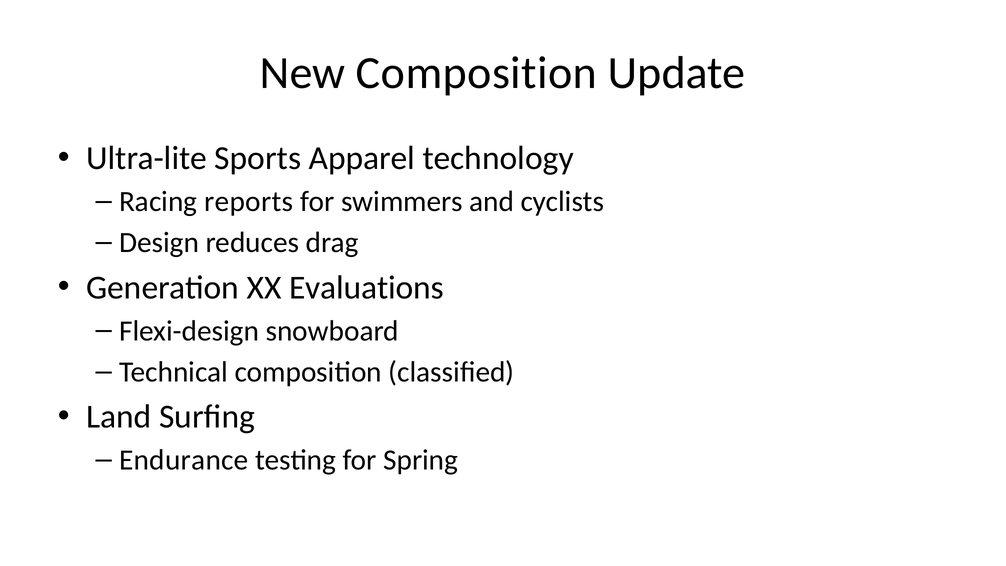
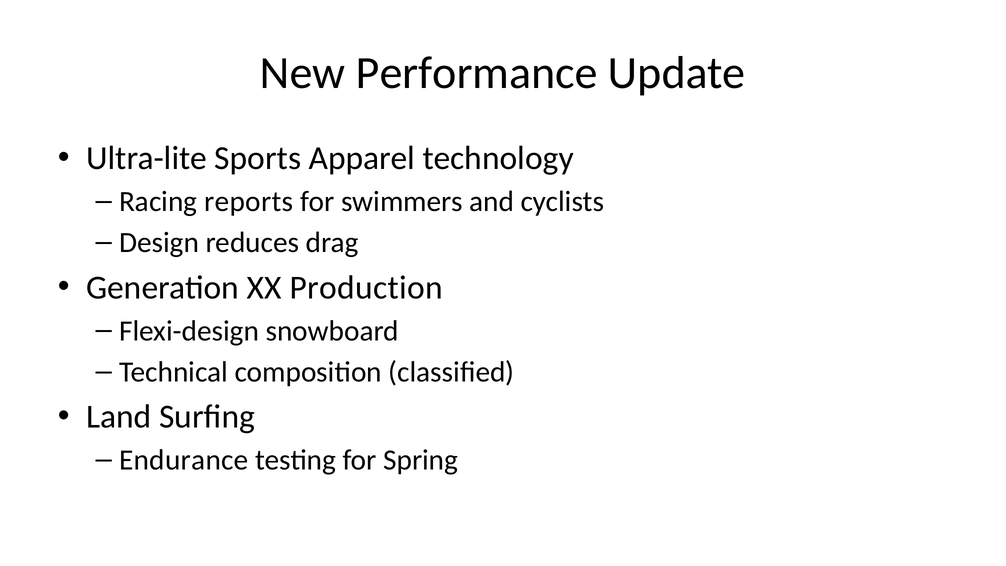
New Composition: Composition -> Performance (477, 73)
Evaluations: Evaluations -> Production (366, 287)
